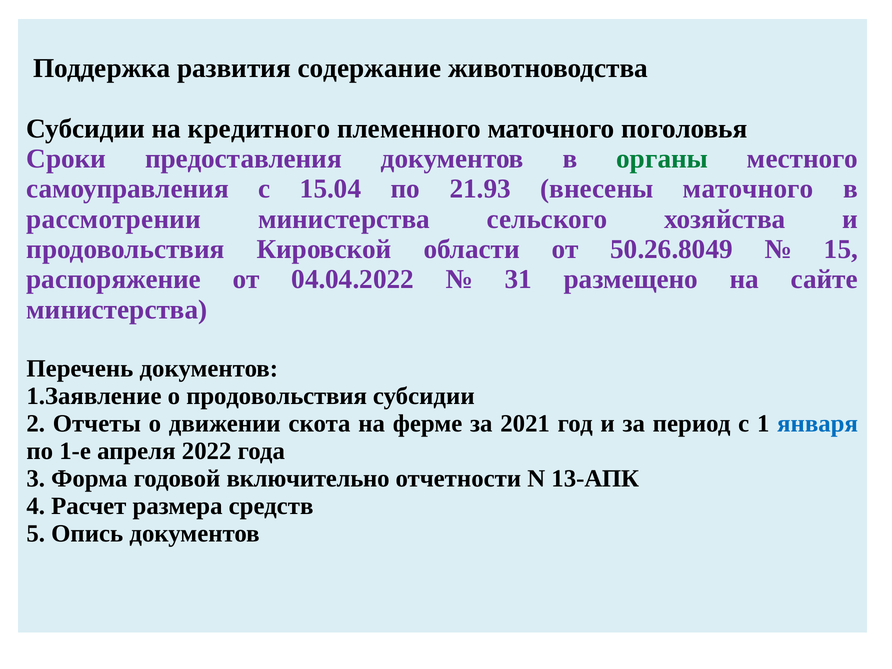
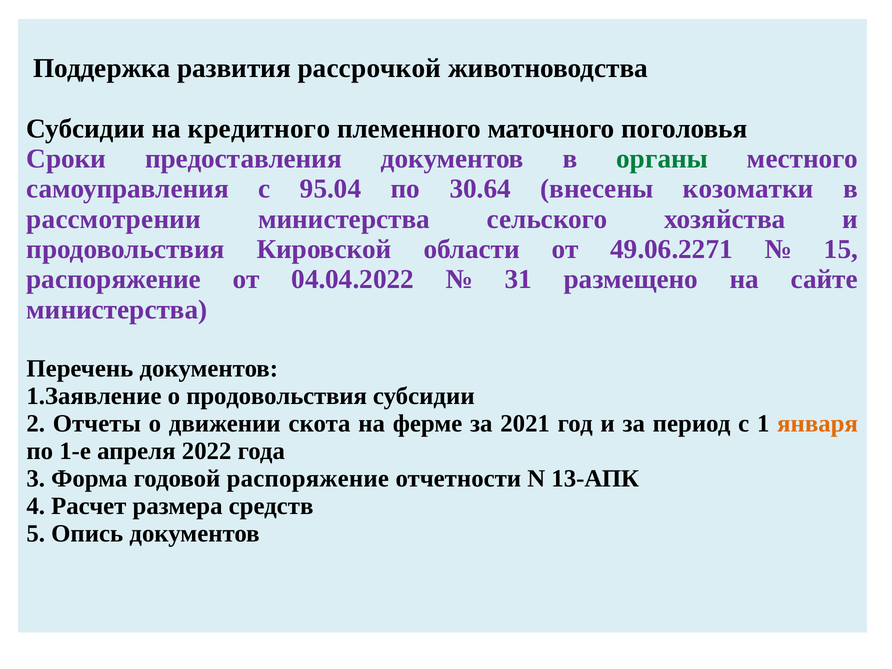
содержание: содержание -> рассрочкой (369, 68)
15.04: 15.04 -> 95.04 (331, 189)
21.93: 21.93 -> 30.64 (480, 189)
внесены маточного: маточного -> козоматки (748, 189)
50.26.8049: 50.26.8049 -> 49.06.2271 (672, 249)
января colour: blue -> orange (818, 424)
годовой включительно: включительно -> распоряжение (308, 479)
